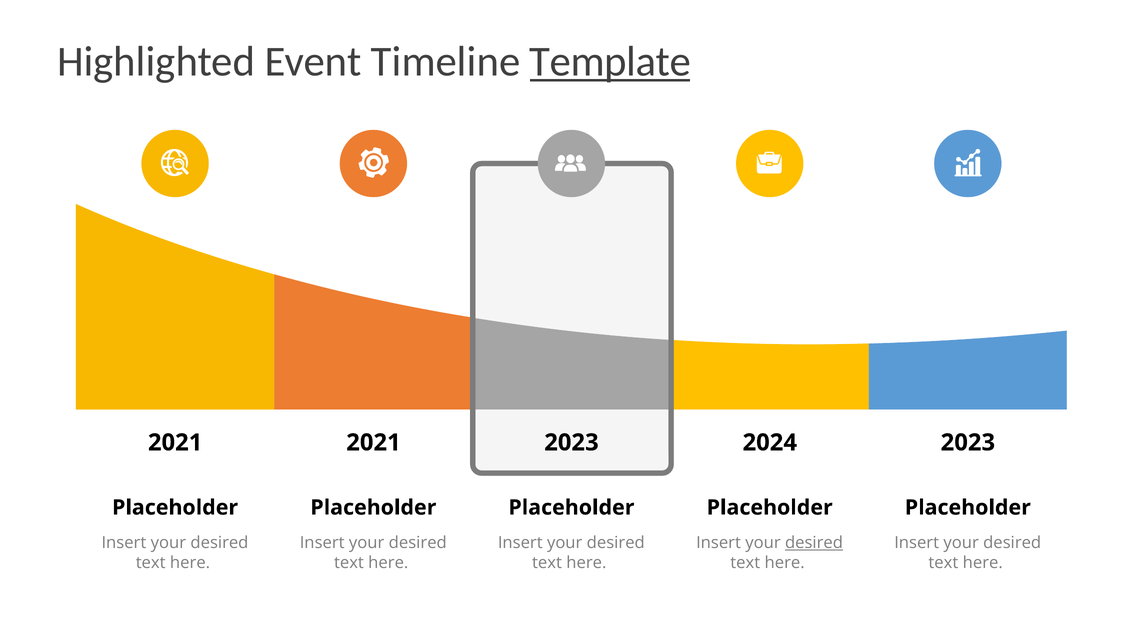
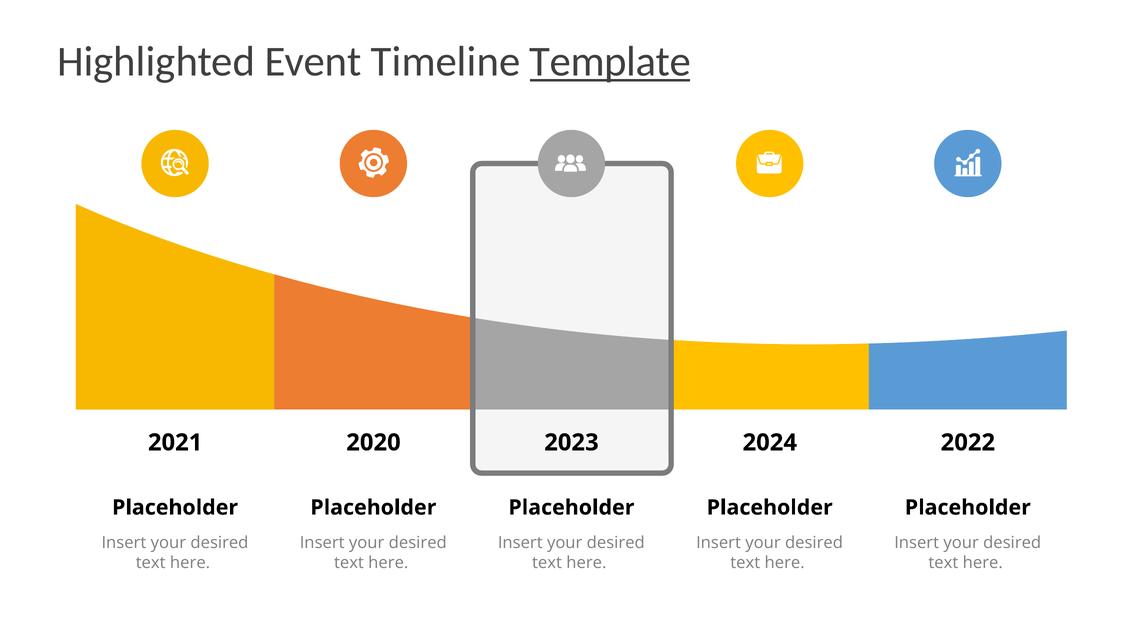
2021 2021: 2021 -> 2020 (373, 443)
2024 2023: 2023 -> 2022 (968, 443)
desired underline: present -> none (814, 543)
